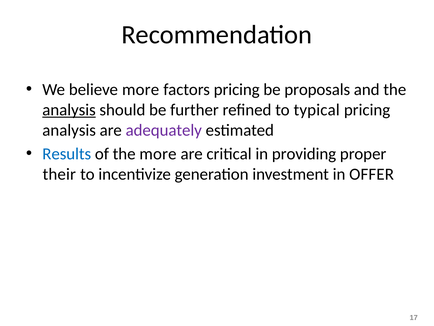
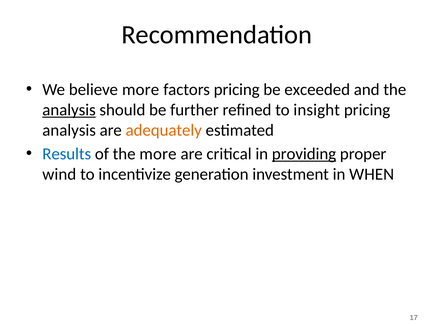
proposals: proposals -> exceeded (317, 89)
typical: typical -> insight (317, 110)
adequately colour: purple -> orange (164, 130)
providing underline: none -> present (304, 154)
their: their -> wind (59, 174)
OFFER: OFFER -> WHEN (372, 174)
